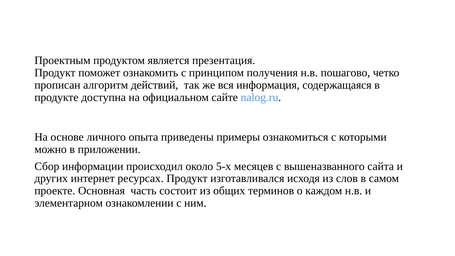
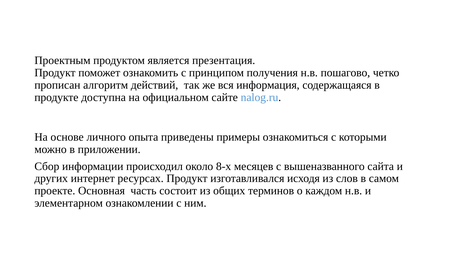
5-х: 5-х -> 8-х (224, 166)
